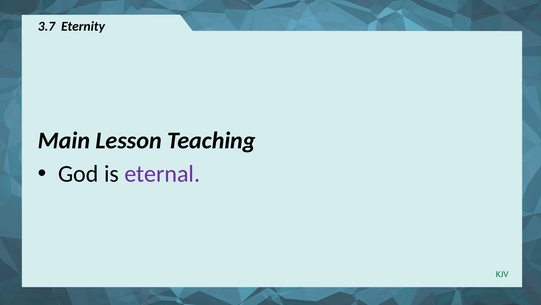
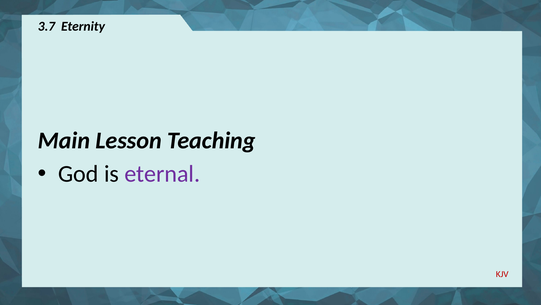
KJV colour: green -> red (502, 274)
